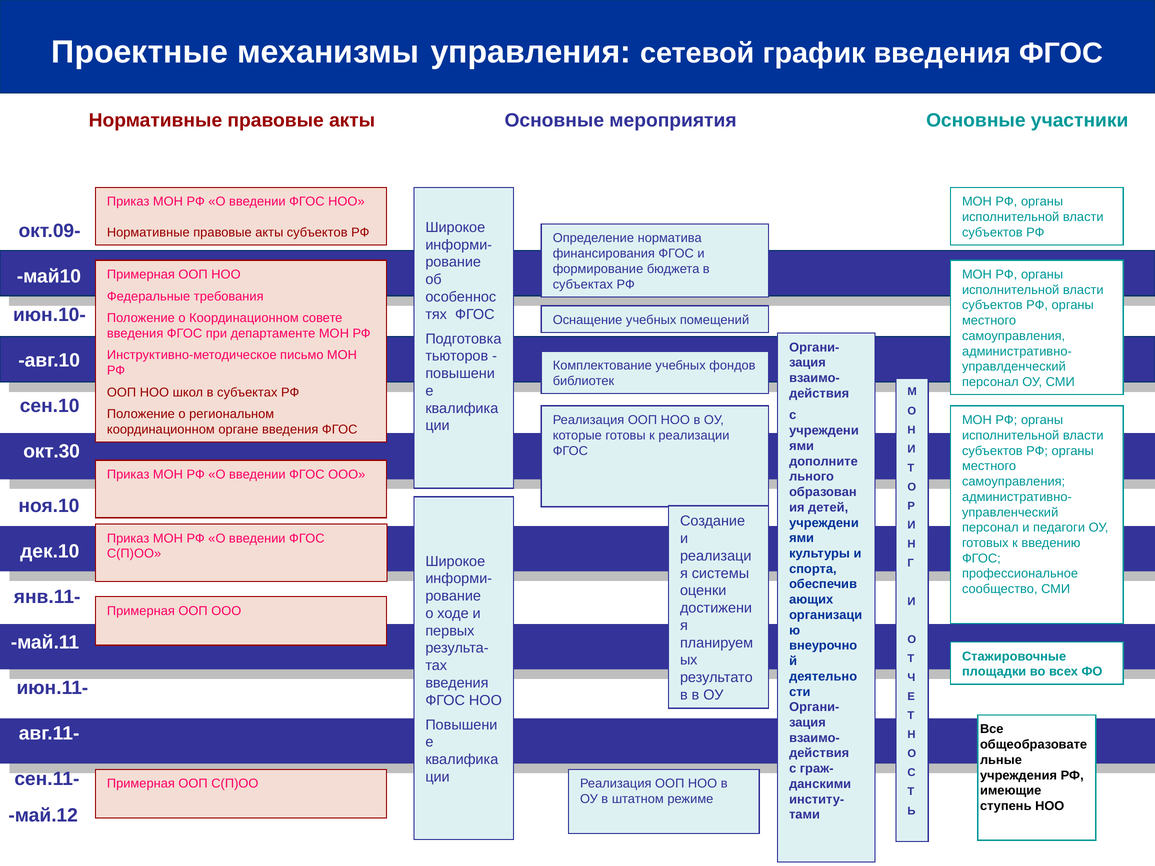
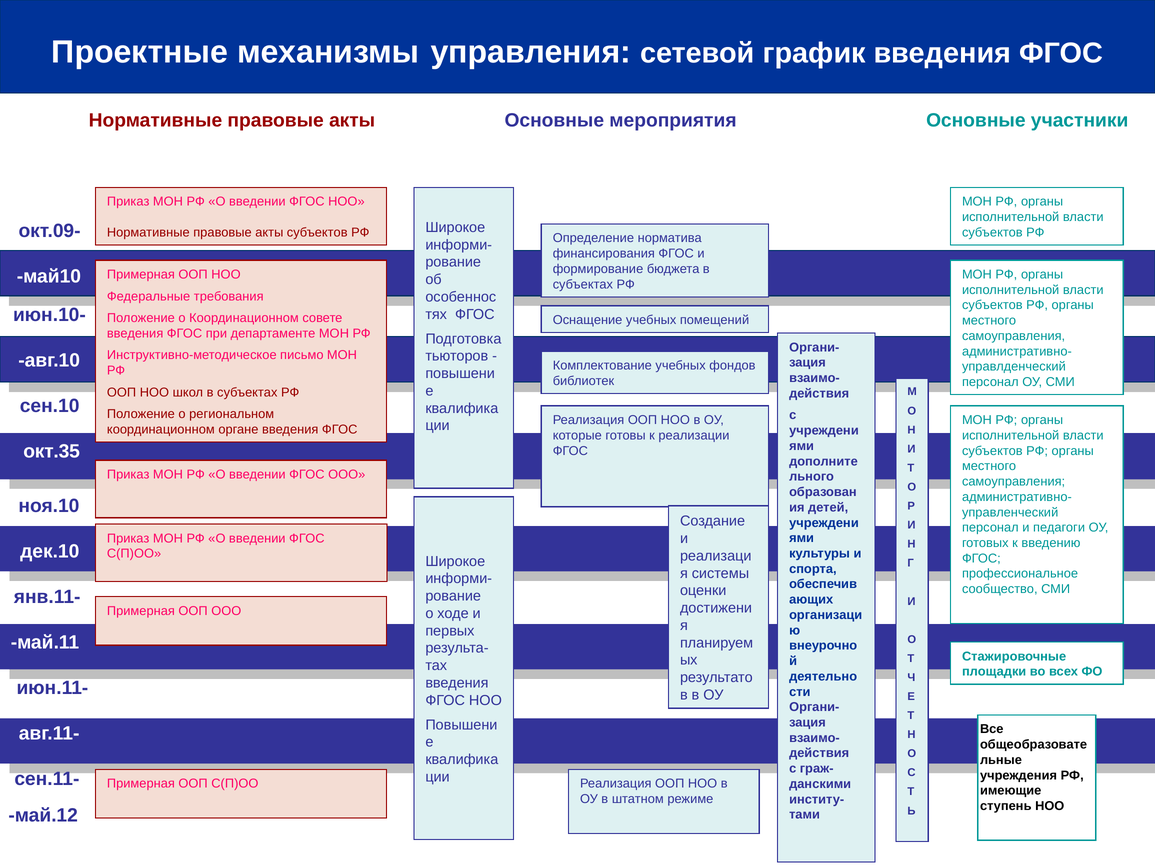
окт.30: окт.30 -> окт.35 (52, 452)
